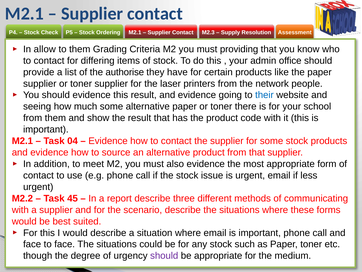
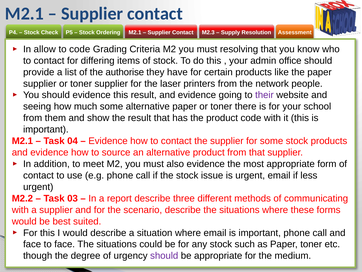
to them: them -> code (80, 49)
providing: providing -> resolving (239, 49)
their colour: blue -> purple (264, 95)
45: 45 -> 03 (73, 198)
